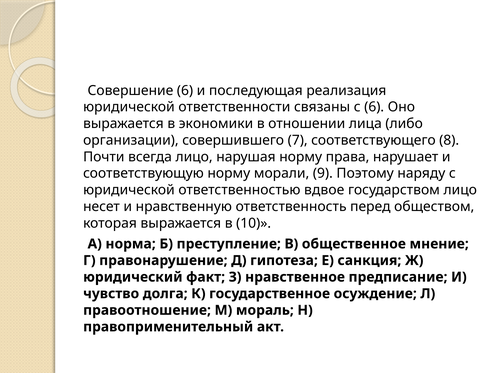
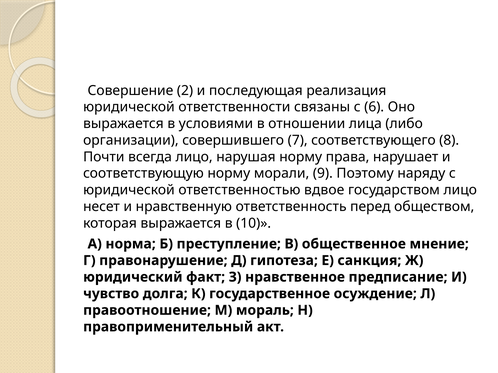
Совершение 6: 6 -> 2 (185, 91)
экономики: экономики -> условиями (216, 124)
